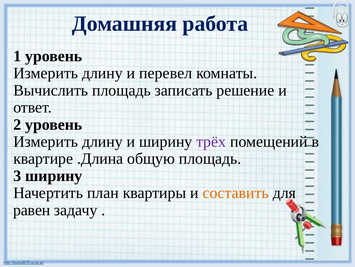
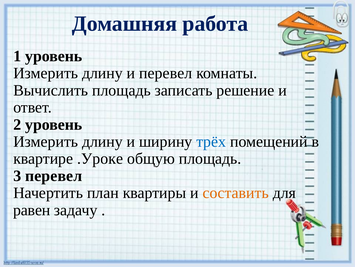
трёх colour: purple -> blue (211, 141)
.Длина: .Длина -> .Уроке (100, 158)
3 ширину: ширину -> перевел (54, 175)
